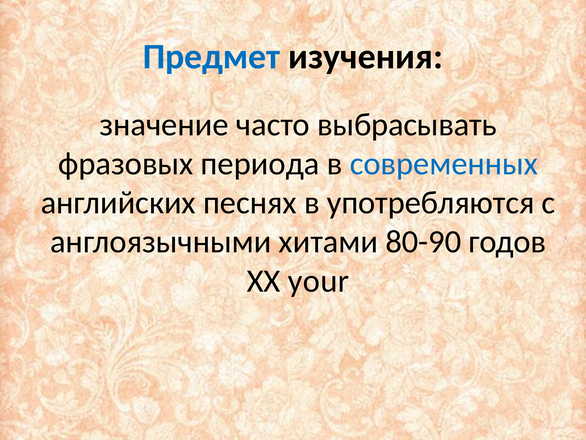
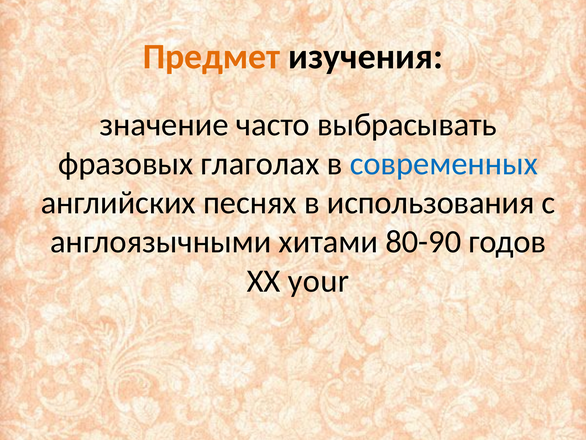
Предмет colour: blue -> orange (211, 57)
периода: периода -> глаголах (260, 164)
употребляются: употребляются -> использования (431, 203)
